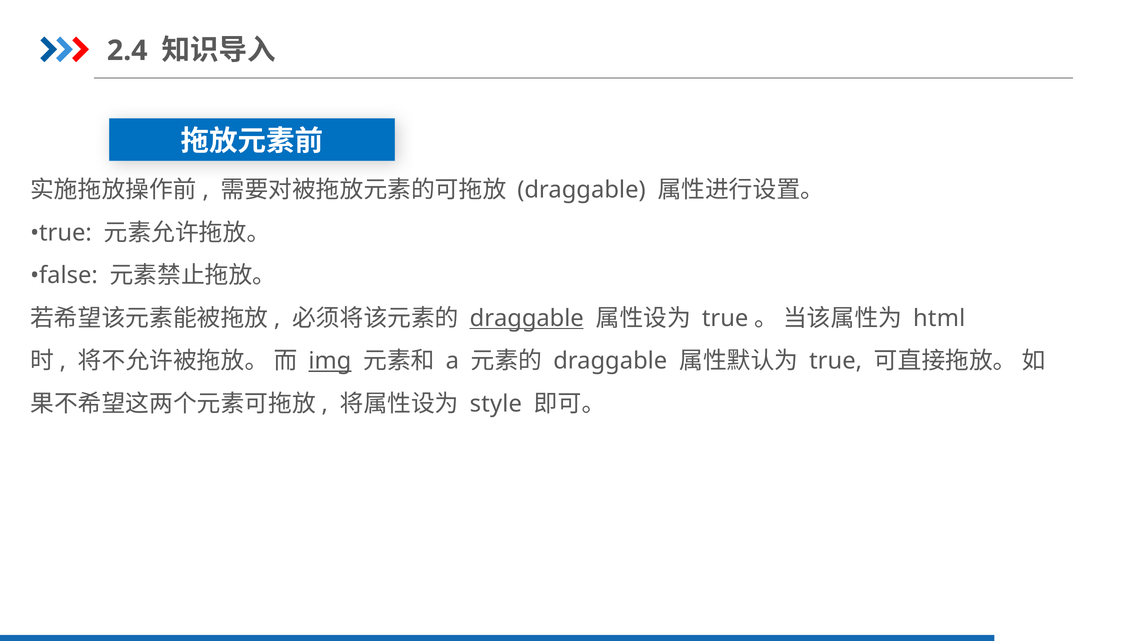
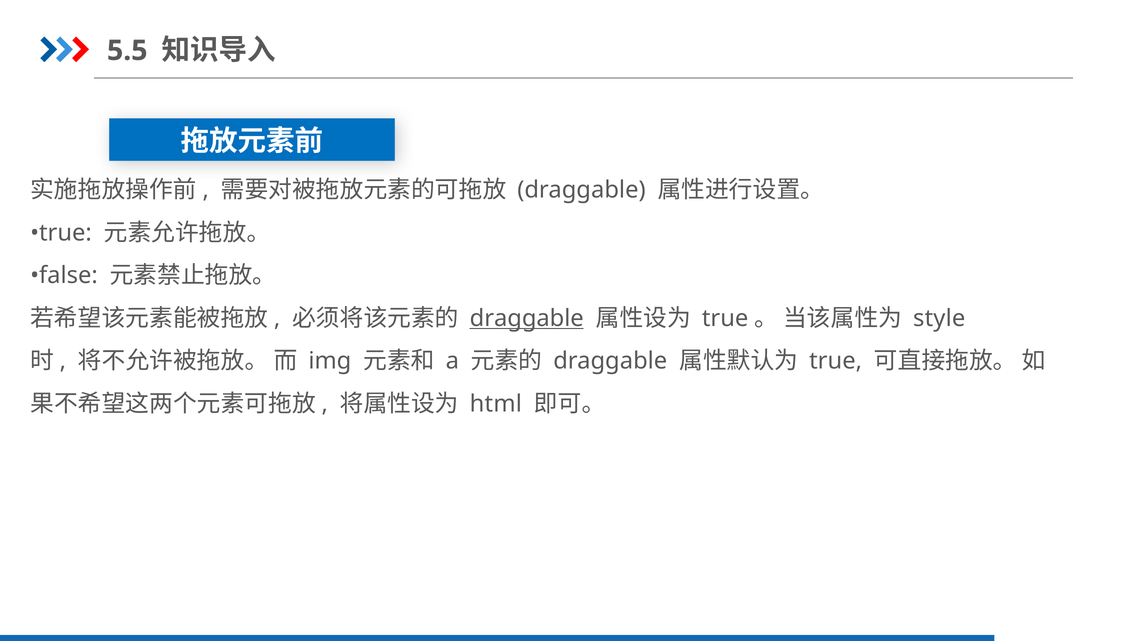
2.4: 2.4 -> 5.5 (127, 51)
html: html -> style (939, 319)
img underline: present -> none (330, 361)
style: style -> html (496, 404)
